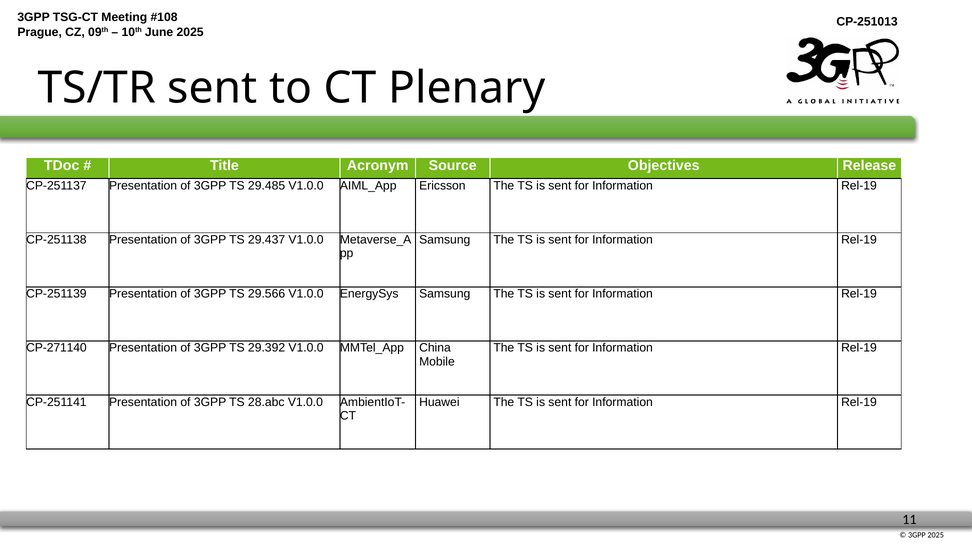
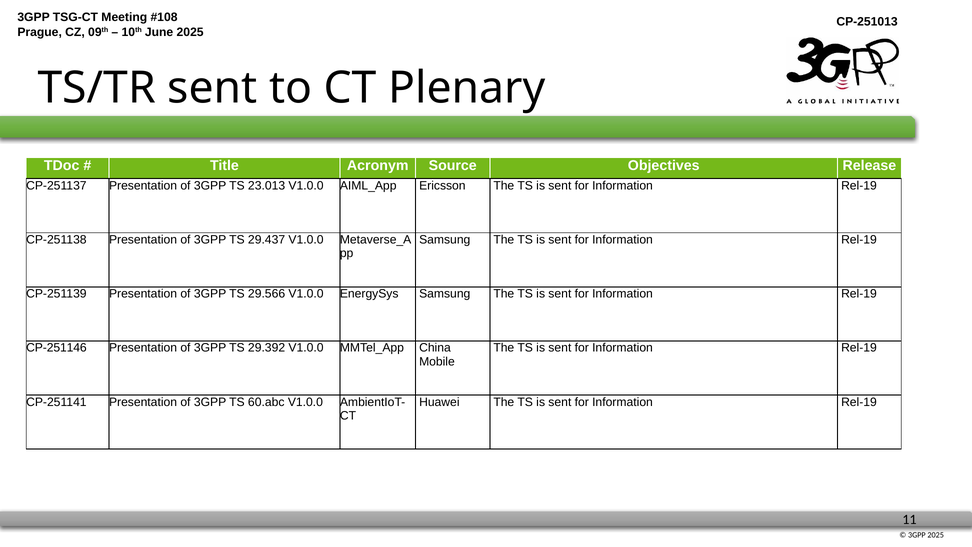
29.485: 29.485 -> 23.013 (267, 186)
CP-271140: CP-271140 -> CP-251146 (56, 348)
28.abc: 28.abc -> 60.abc (266, 402)
